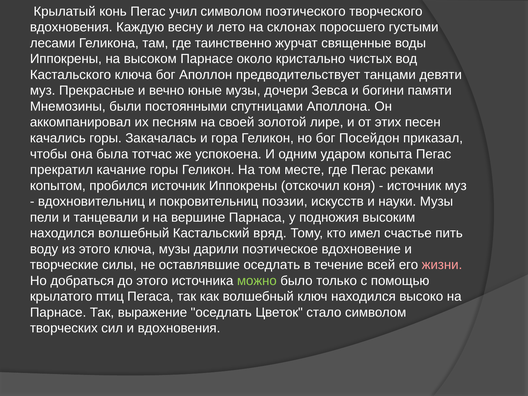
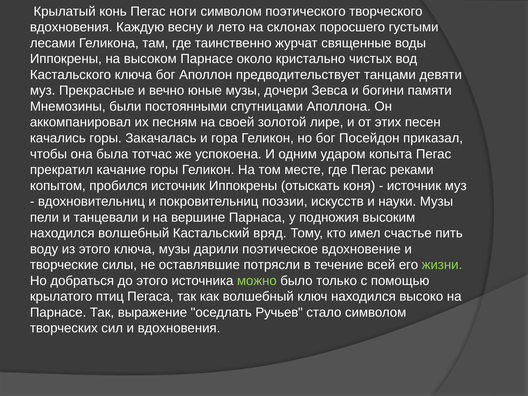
учил: учил -> ноги (183, 11)
отскочил: отскочил -> отыскать (310, 186)
оставлявшие оседлать: оседлать -> потрясли (272, 265)
жизни colour: pink -> light green (442, 265)
Цветок: Цветок -> Ручьев (279, 312)
